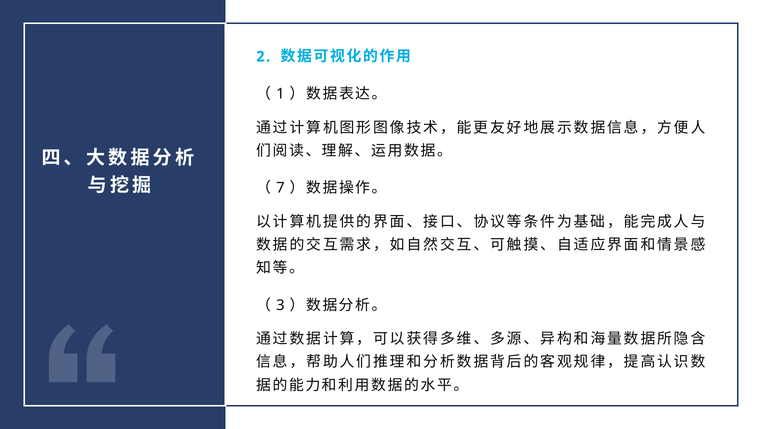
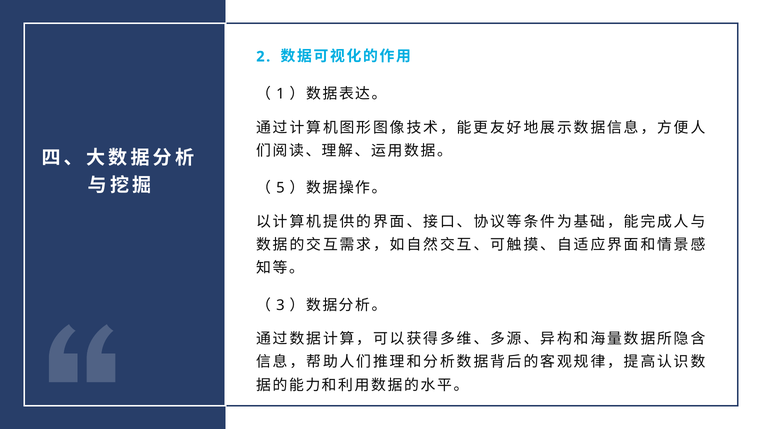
7: 7 -> 5 (280, 188)
